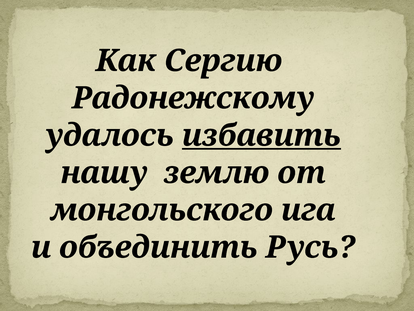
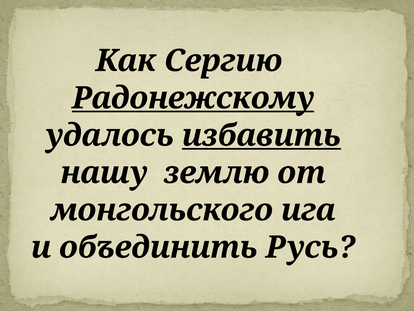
Радонежскому underline: none -> present (193, 98)
